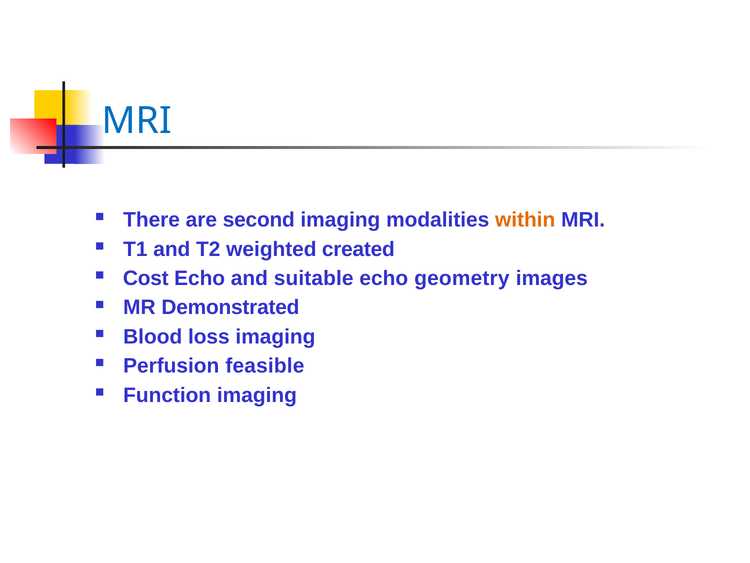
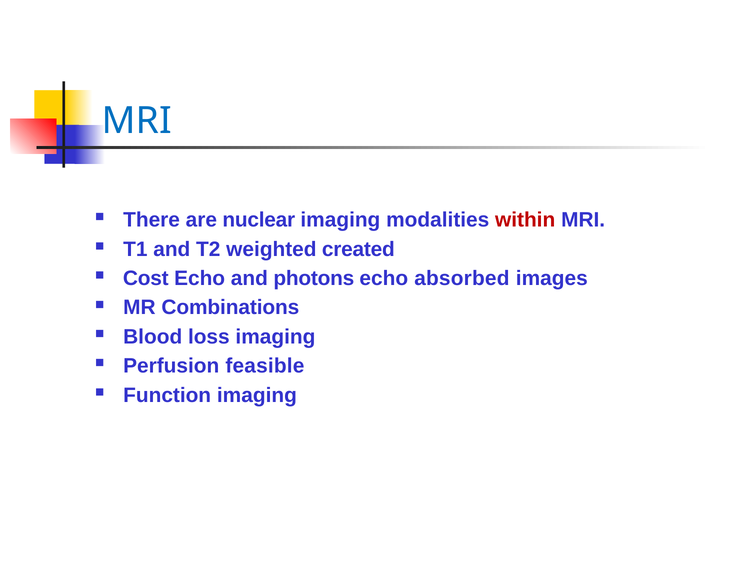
second: second -> nuclear (259, 220)
within colour: orange -> red (525, 220)
suitable: suitable -> photons (314, 278)
geometry: geometry -> absorbed (462, 278)
Demonstrated: Demonstrated -> Combinations (230, 307)
